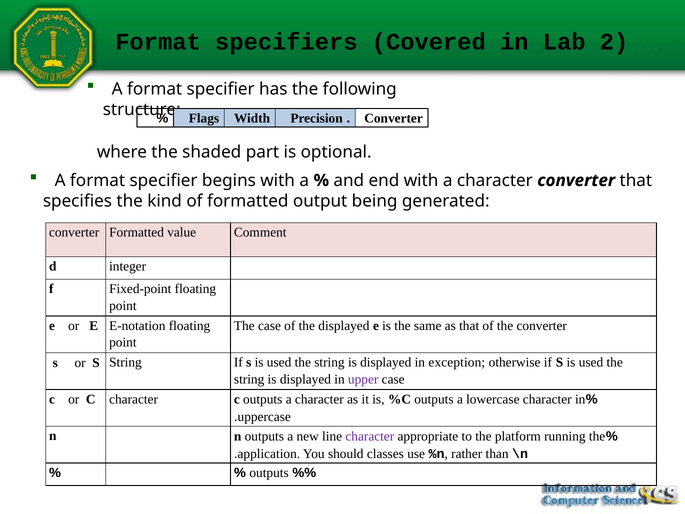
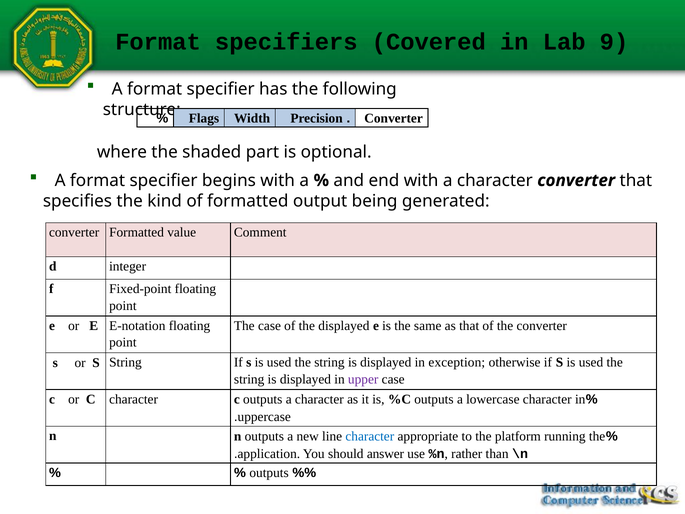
2: 2 -> 9 (614, 42)
character colour: purple -> blue (370, 436)
classes: classes -> answer (385, 453)
